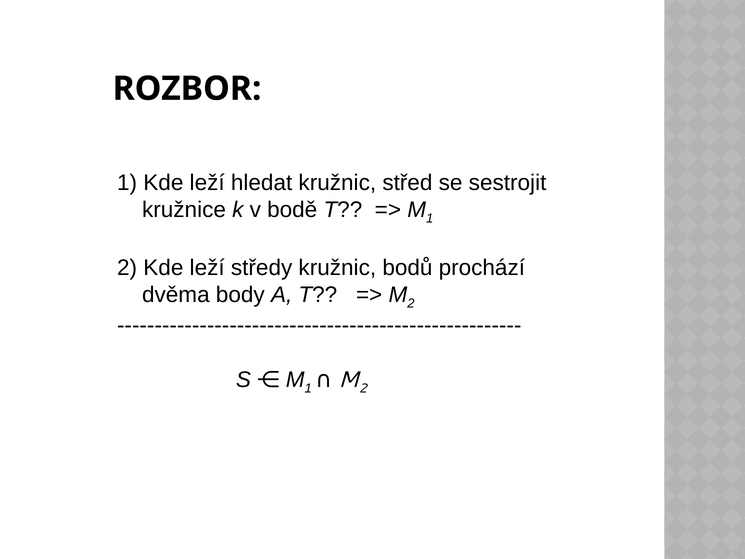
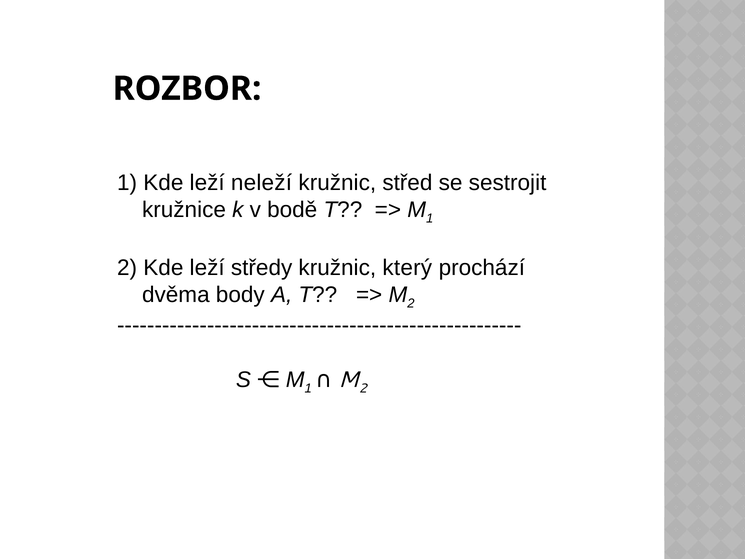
hledat: hledat -> neleží (261, 183)
bodů: bodů -> který (407, 268)
